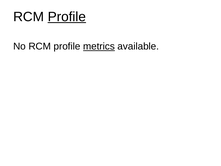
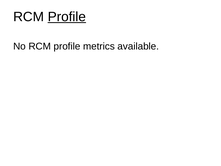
metrics underline: present -> none (99, 46)
